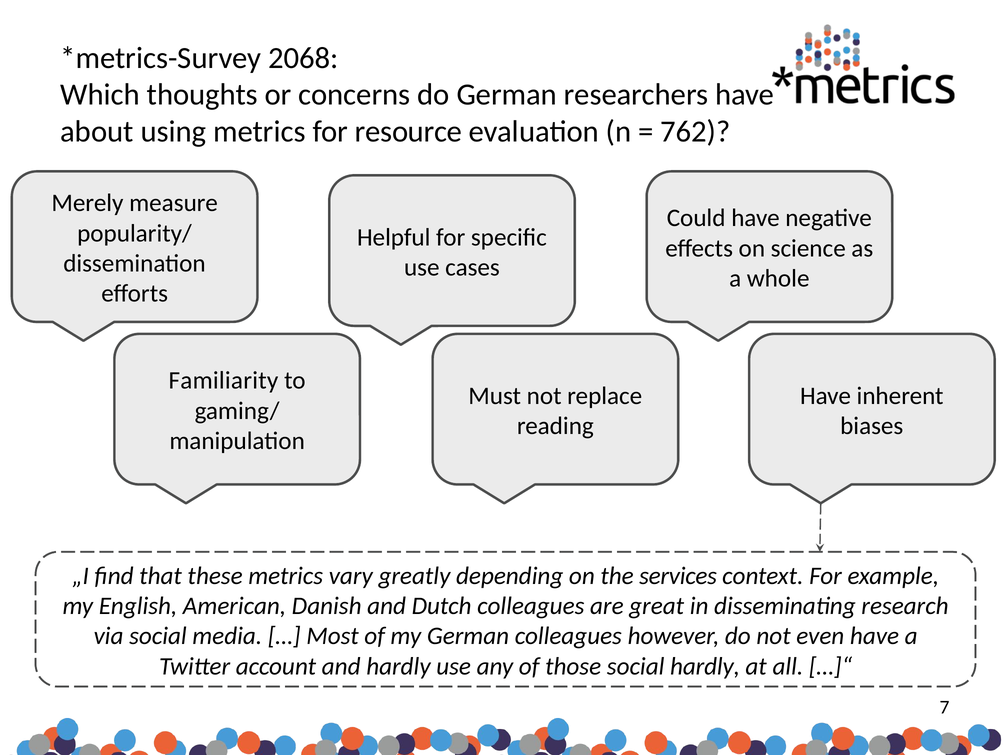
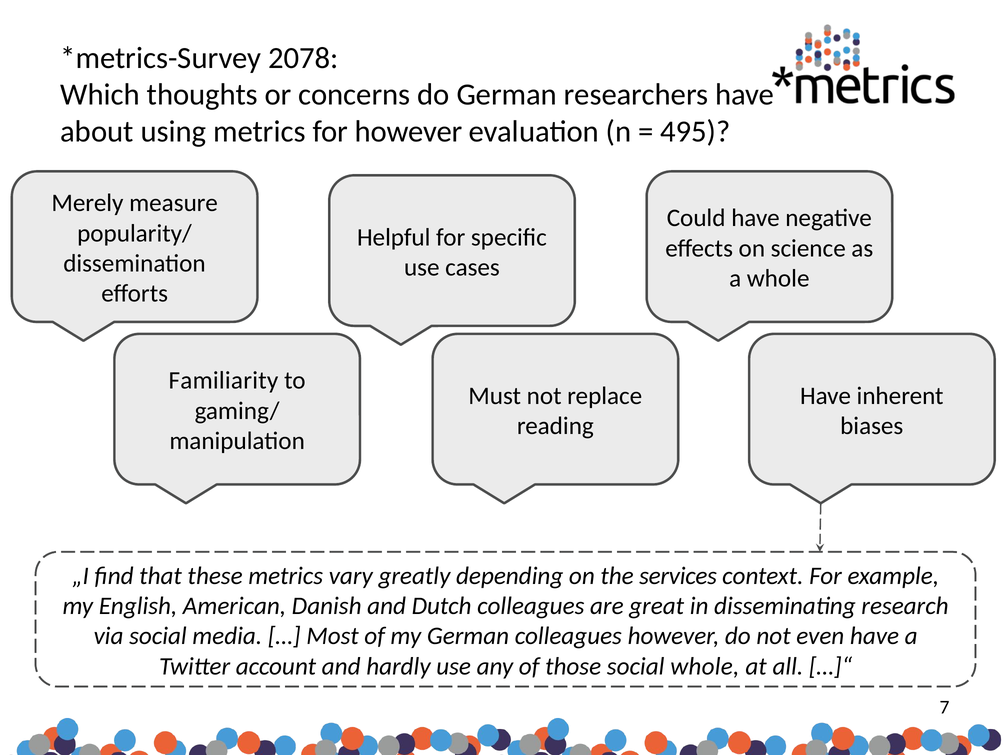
2068: 2068 -> 2078 (303, 58)
for resource: resource -> however (409, 132)
762: 762 -> 495 (695, 132)
social hardly: hardly -> whole (705, 666)
